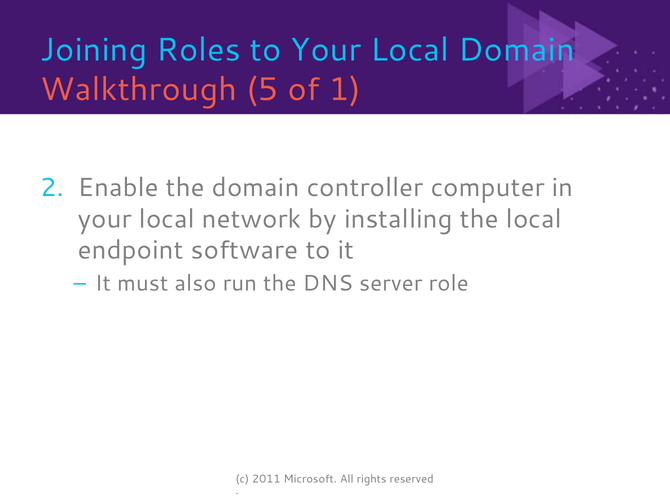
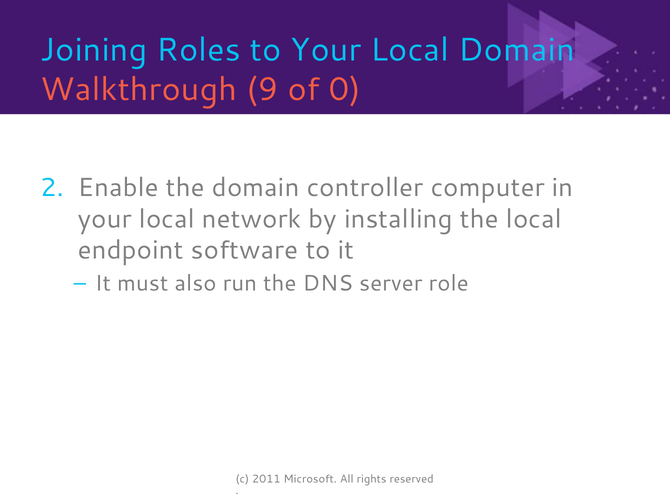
5: 5 -> 9 (262, 89)
1: 1 -> 0 (345, 89)
